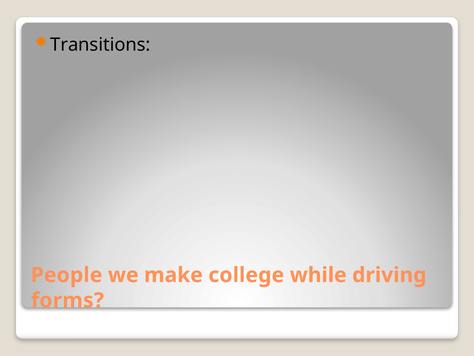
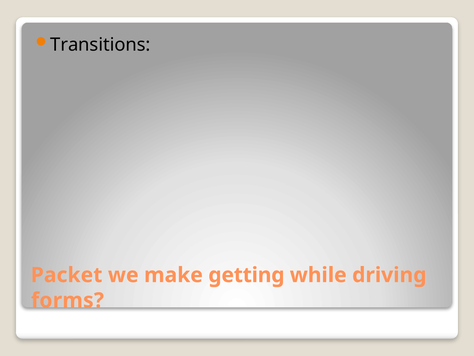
People: People -> Packet (67, 275)
college: college -> getting (246, 275)
